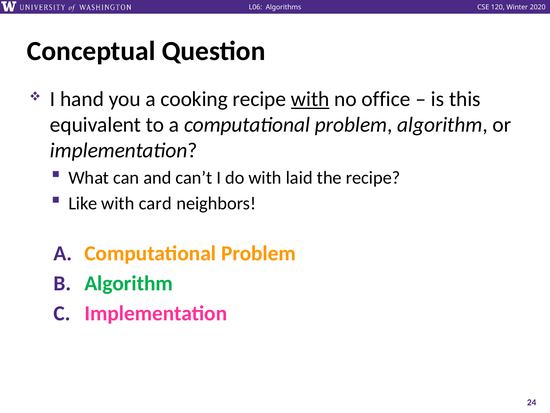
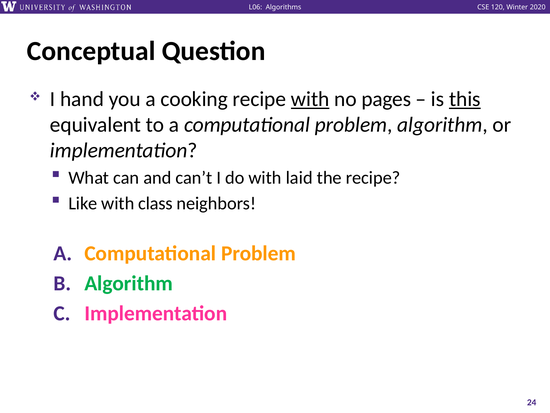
office: office -> pages (386, 99)
this underline: none -> present (465, 99)
card: card -> class (155, 203)
